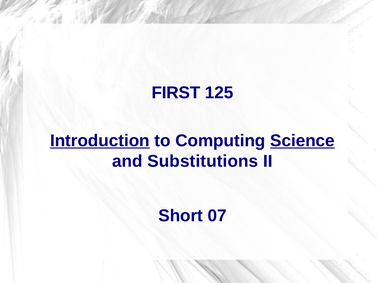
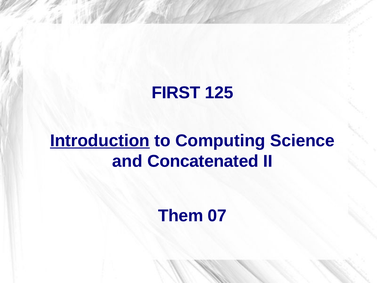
Science underline: present -> none (302, 140)
Substitutions: Substitutions -> Concatenated (203, 161)
Short: Short -> Them (181, 215)
